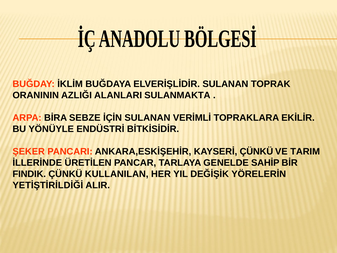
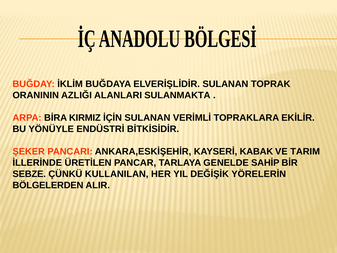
SEBZE: SEBZE -> KIRMIZ (85, 118)
KAYSERİ ÇÜNKÜ: ÇÜNKÜ -> KABAK (256, 151)
FINDIK: FINDIK -> SEBZE (29, 174)
YETİŞTİRİLDİĞİ: YETİŞTİRİLDİĞİ -> BÖLGELERDEN (48, 185)
